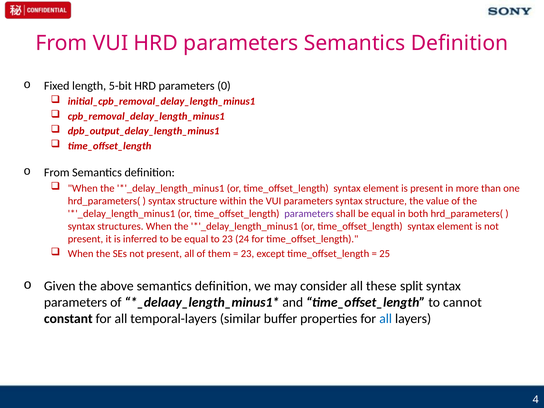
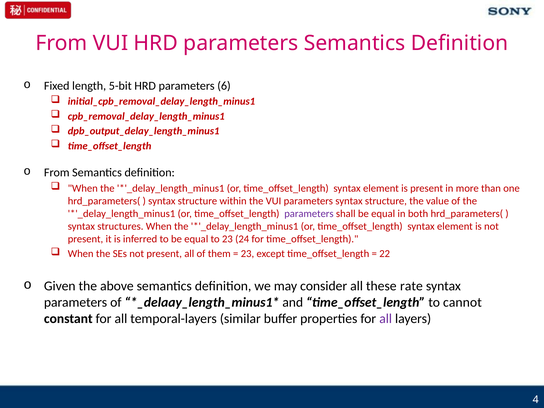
0: 0 -> 6 (224, 86)
25: 25 -> 22 (385, 254)
split: split -> rate (411, 286)
all colour: blue -> purple (386, 319)
